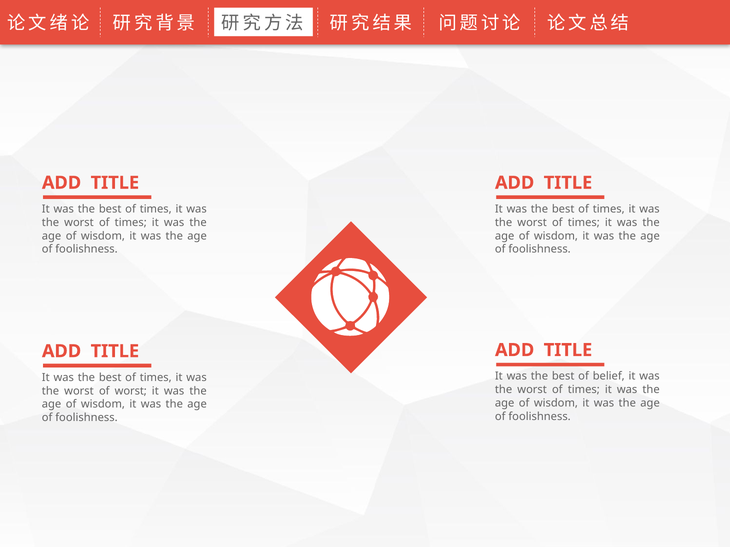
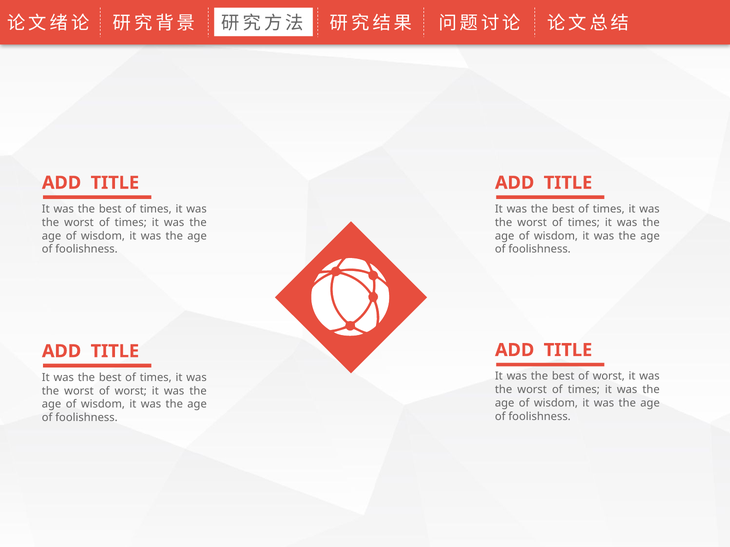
best of belief: belief -> worst (609, 377)
